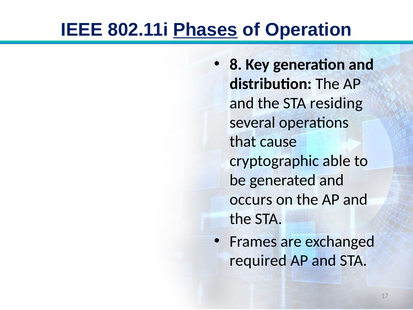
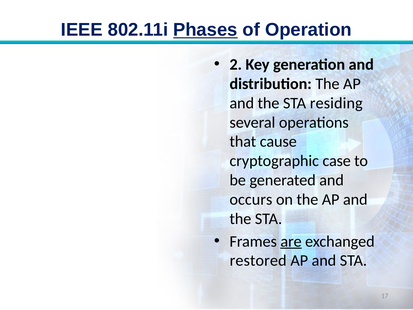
8: 8 -> 2 (236, 64)
able: able -> case (337, 161)
are underline: none -> present (291, 241)
required: required -> restored (258, 260)
